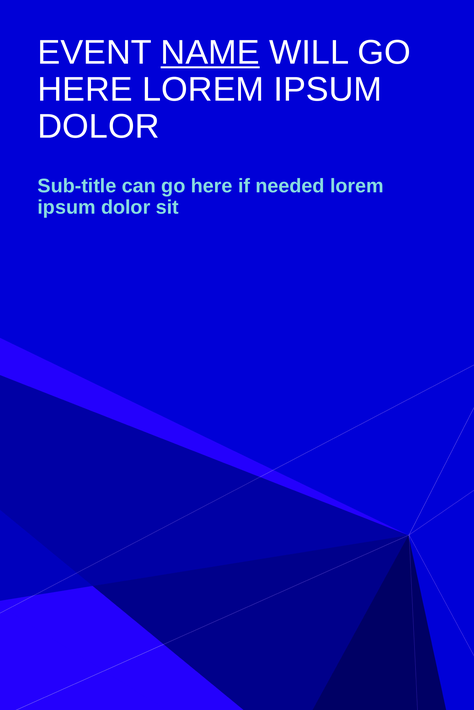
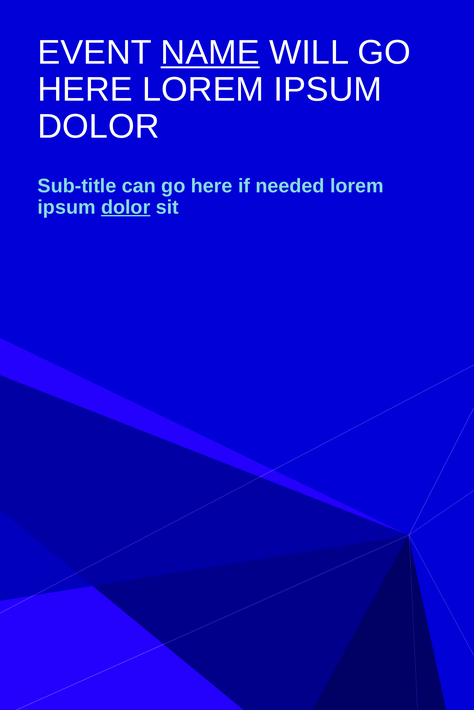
dolor underline: none -> present (126, 207)
